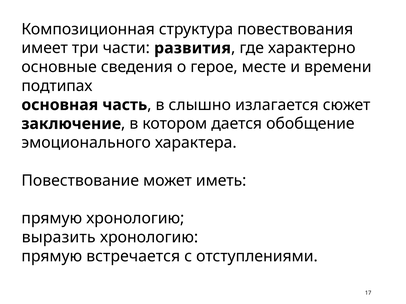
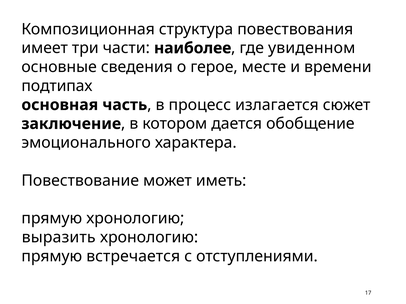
развития: развития -> наиболее (193, 48)
характерно: характерно -> увиденном (312, 48)
слышно: слышно -> процесс (200, 105)
